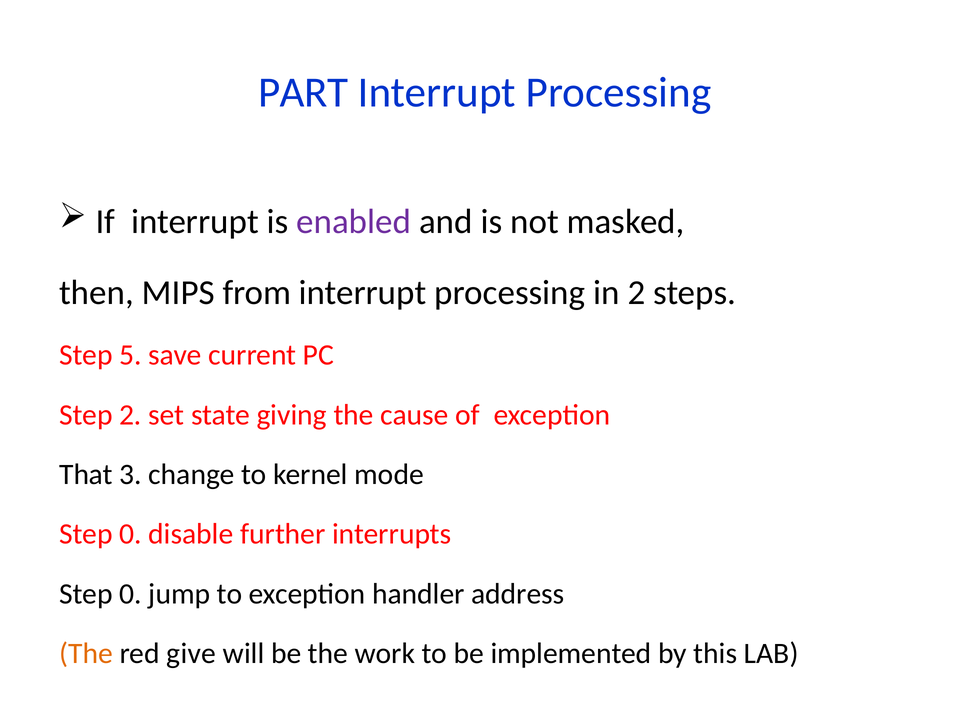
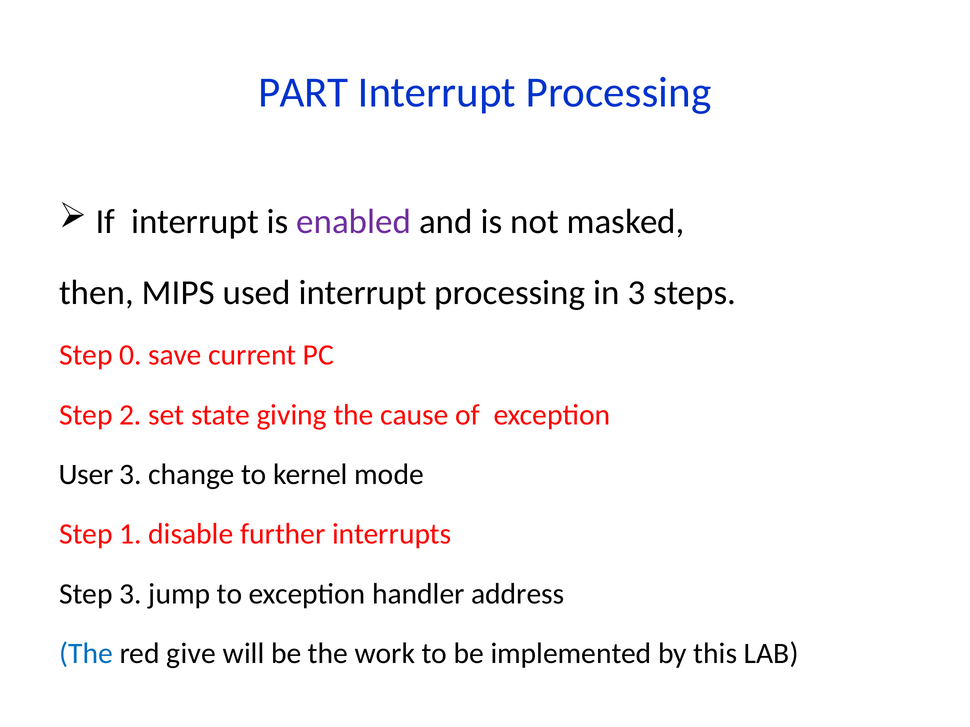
from: from -> used (257, 293)
in 2: 2 -> 3 (637, 293)
5: 5 -> 0 (131, 355)
That: That -> User (86, 475)
0: 0 -> 1 (131, 535)
0: 0 -> 3 (131, 594)
The colour: orange -> blue (86, 654)
